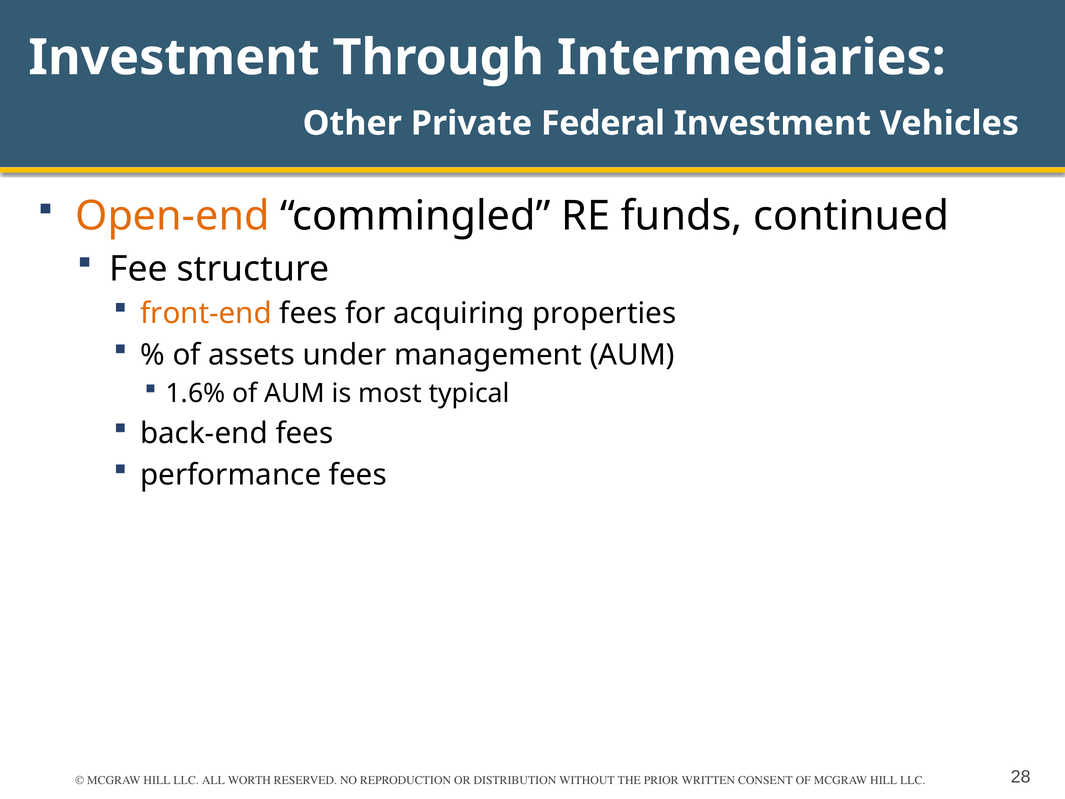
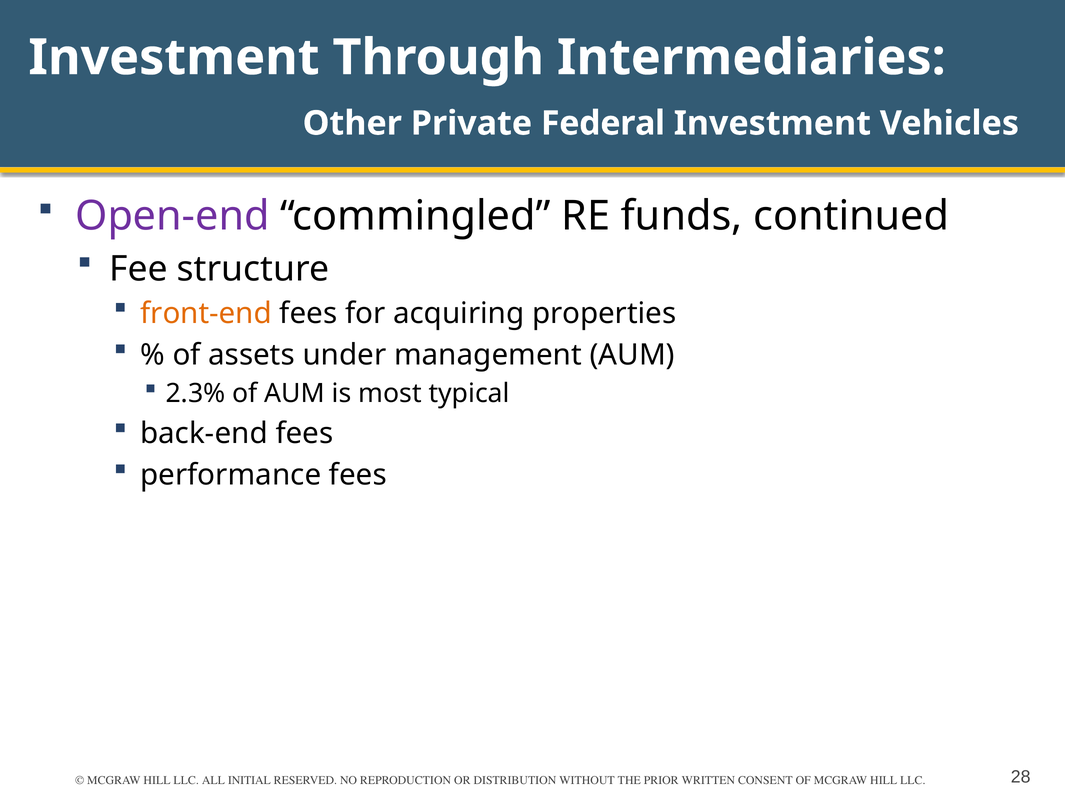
Open-end colour: orange -> purple (172, 216)
1.6%: 1.6% -> 2.3% (196, 394)
WORTH: WORTH -> INITIAL (249, 780)
